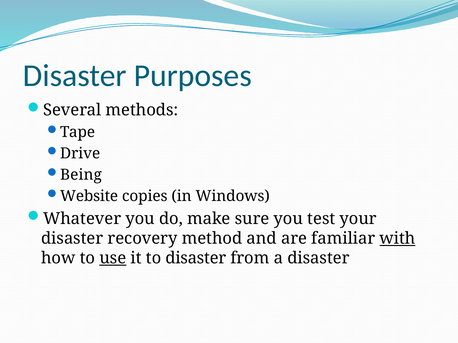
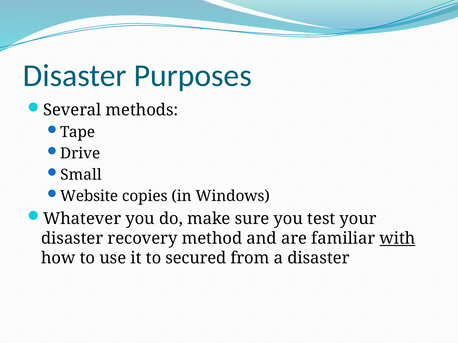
Being: Being -> Small (81, 175)
use underline: present -> none (113, 259)
to disaster: disaster -> secured (196, 259)
